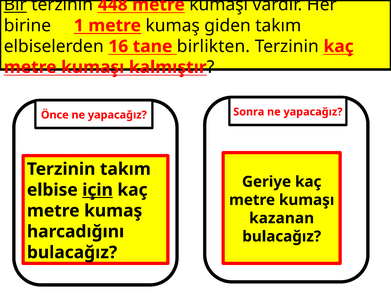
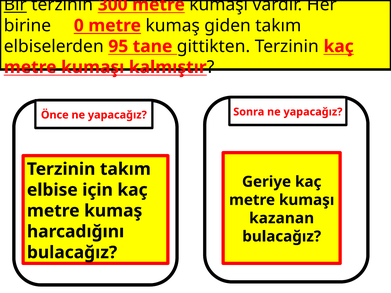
448: 448 -> 300 (113, 5)
1: 1 -> 0 (79, 26)
16: 16 -> 95 (118, 46)
birlikten: birlikten -> gittikten (214, 46)
için underline: present -> none (98, 190)
